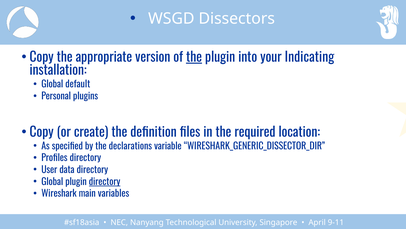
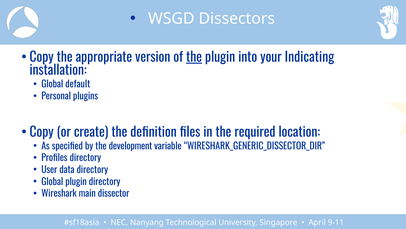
declarations: declarations -> development (130, 146)
directory underline: present -> none (105, 181)
variables: variables -> dissector (114, 193)
